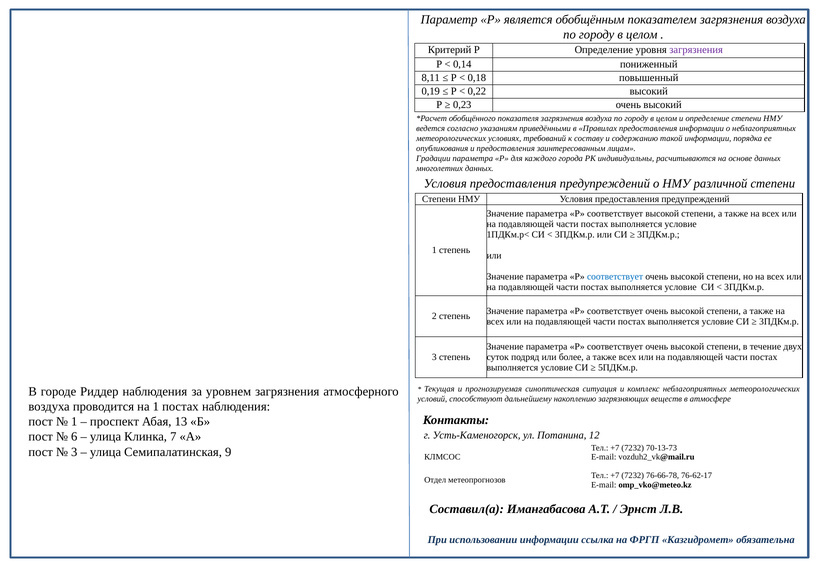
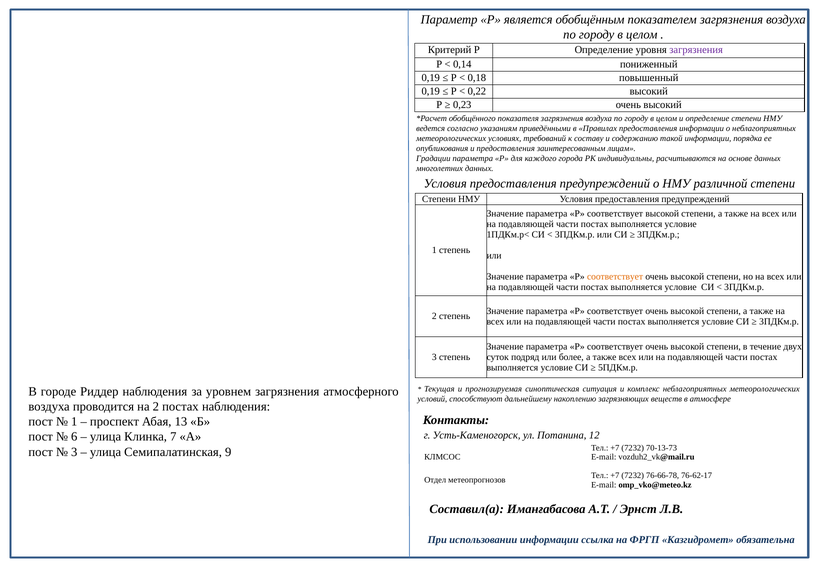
8,11: 8,11 -> 0,19 (431, 78)
соответствует colour: blue -> orange (615, 276)
на 1: 1 -> 2 (156, 407)
